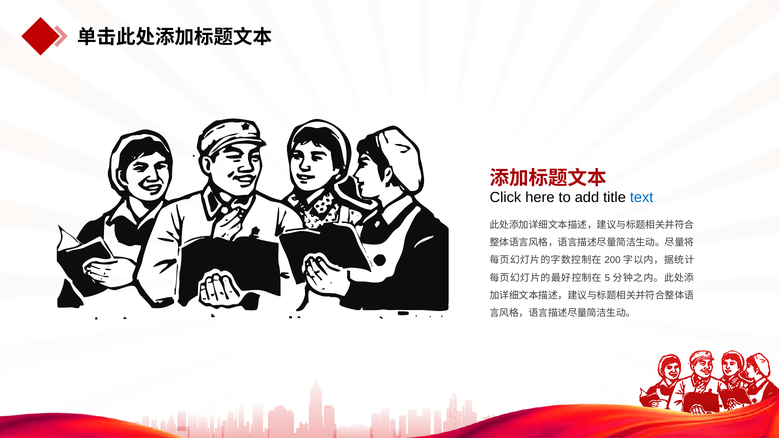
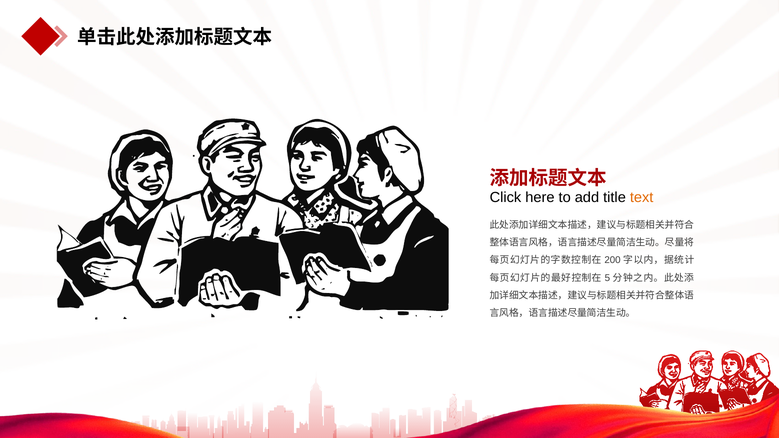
text colour: blue -> orange (642, 197)
